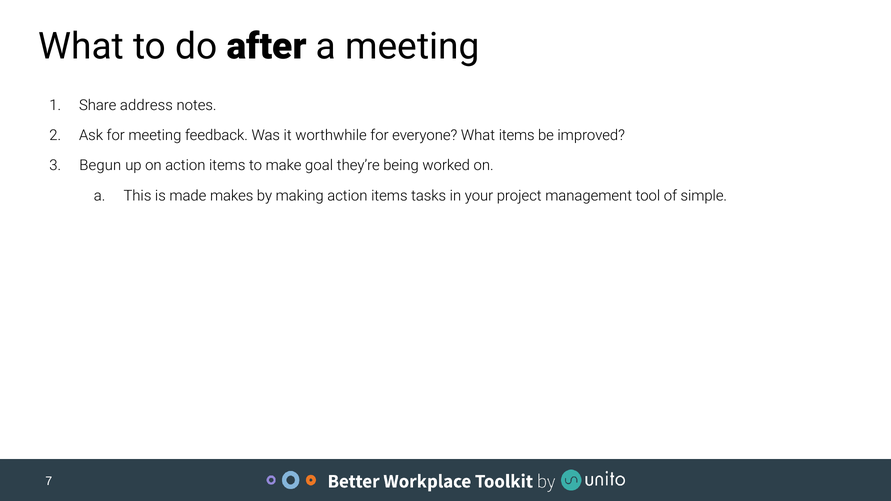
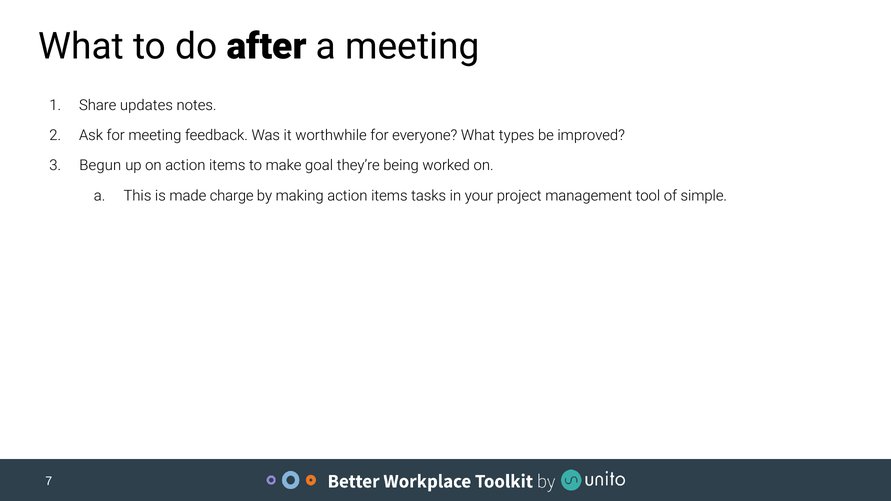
address: address -> updates (146, 105)
What items: items -> types (517, 135)
makes: makes -> charge (232, 196)
